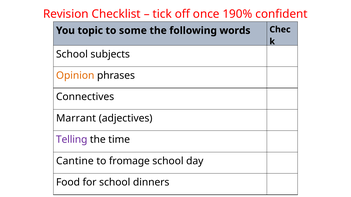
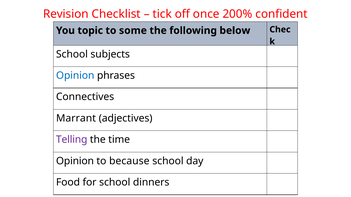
190%: 190% -> 200% (237, 14)
words: words -> below (235, 31)
Opinion colour: orange -> blue (75, 76)
Cantine: Cantine -> Opinion (75, 161)
fromage: fromage -> because (129, 161)
